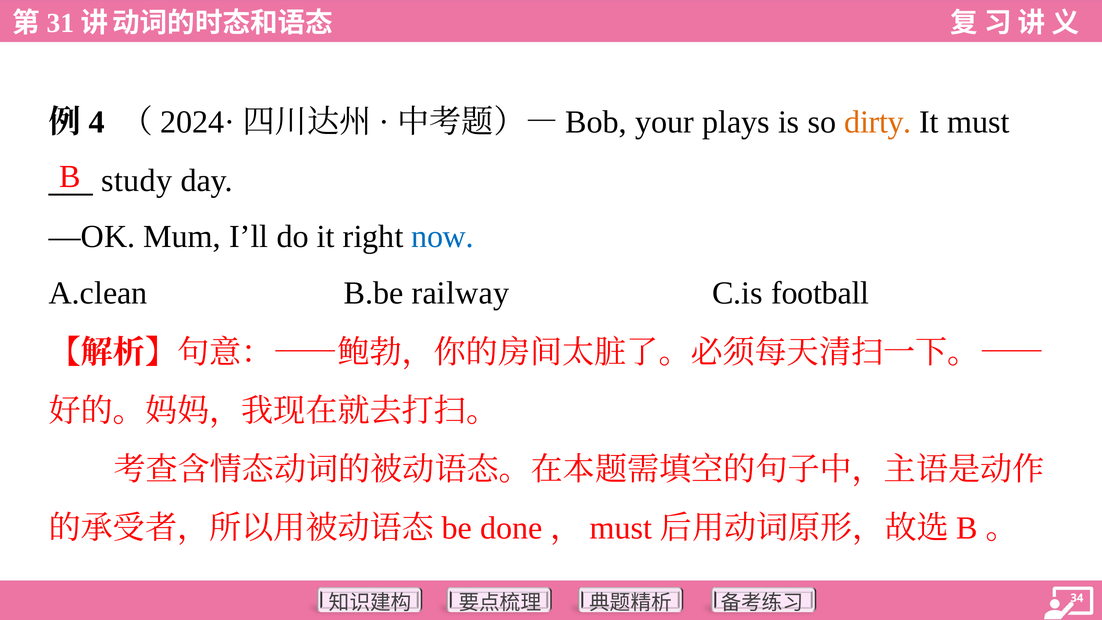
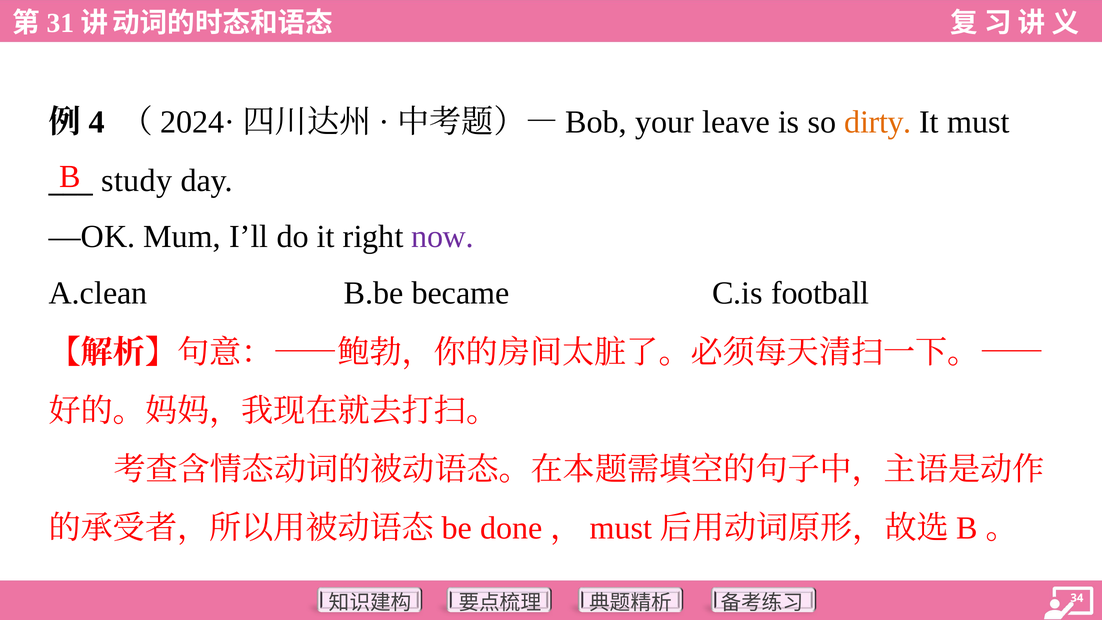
plays: plays -> leave (736, 122)
now colour: blue -> purple (443, 237)
railway: railway -> became (461, 293)
